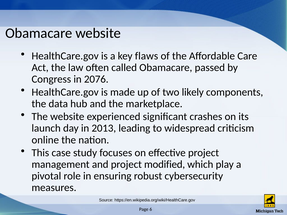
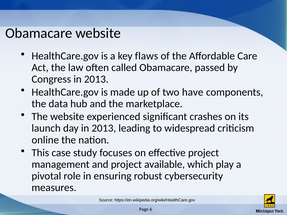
Congress in 2076: 2076 -> 2013 (96, 79)
likely: likely -> have (193, 92)
modified: modified -> available (165, 165)
